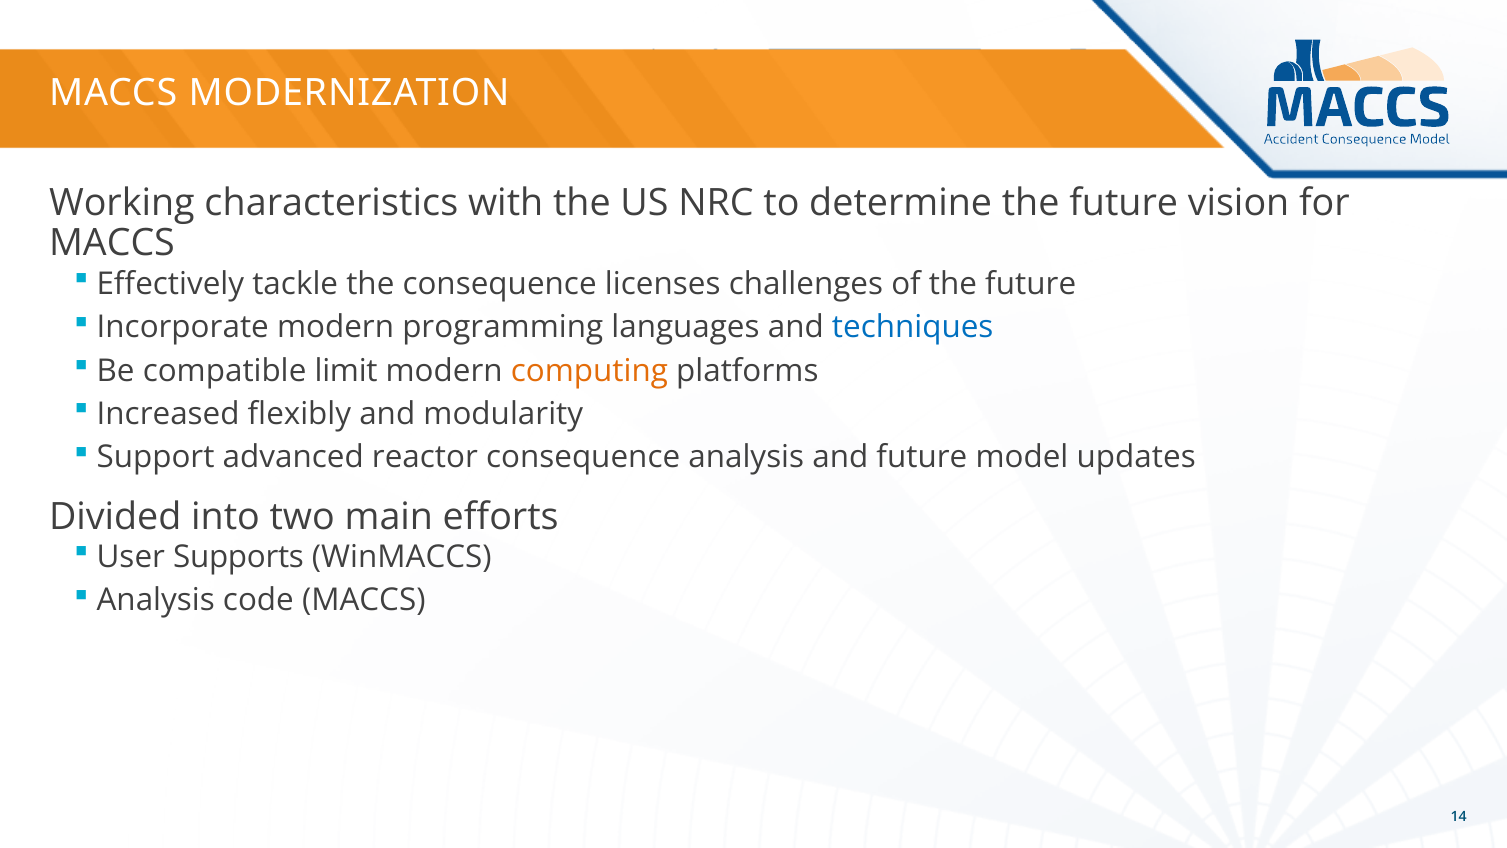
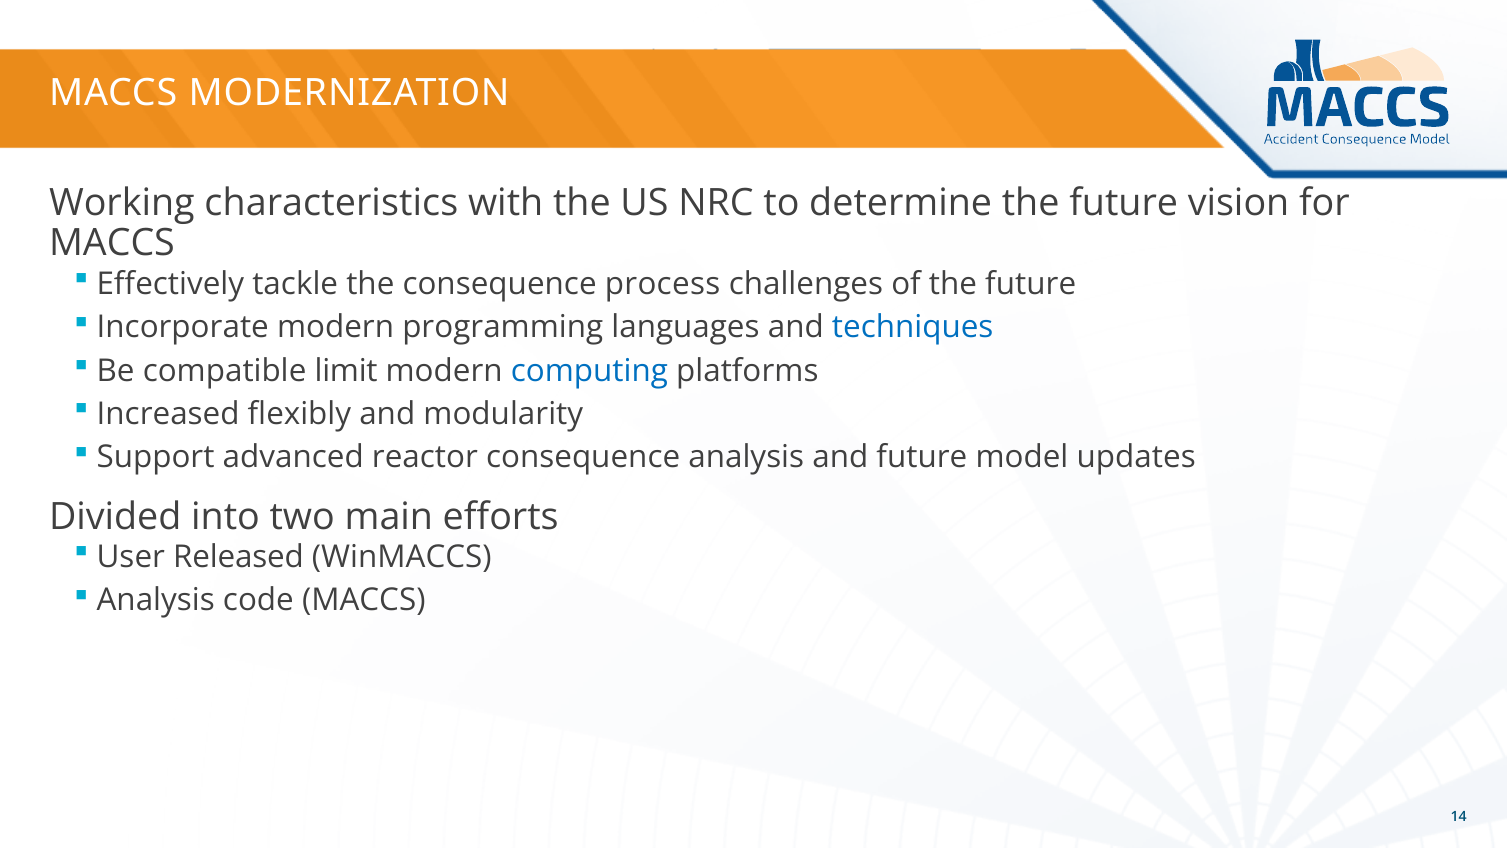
licenses: licenses -> process (663, 284)
computing colour: orange -> blue (589, 371)
Supports: Supports -> Released (238, 557)
